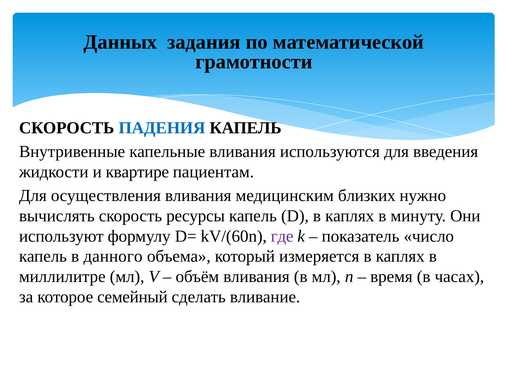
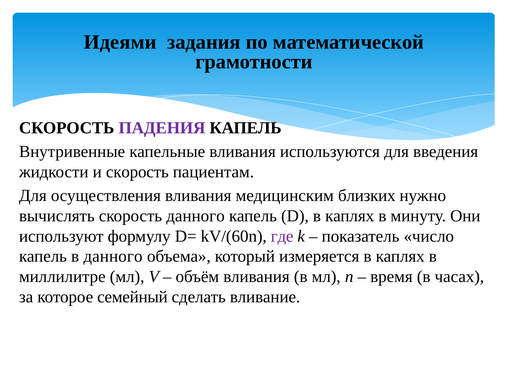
Данных: Данных -> Идеями (120, 42)
ПАДЕНИЯ colour: blue -> purple (162, 128)
и квартире: квартире -> скорость (137, 172)
скорость ресурсы: ресурсы -> данного (196, 216)
